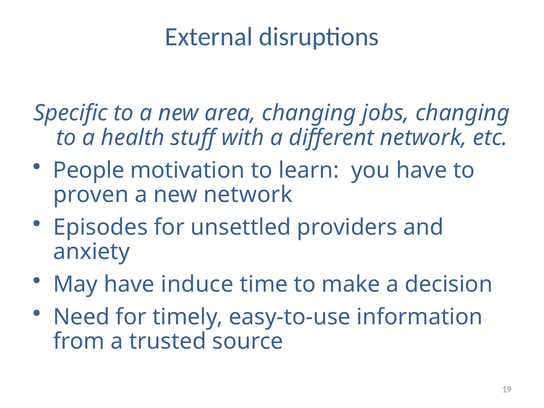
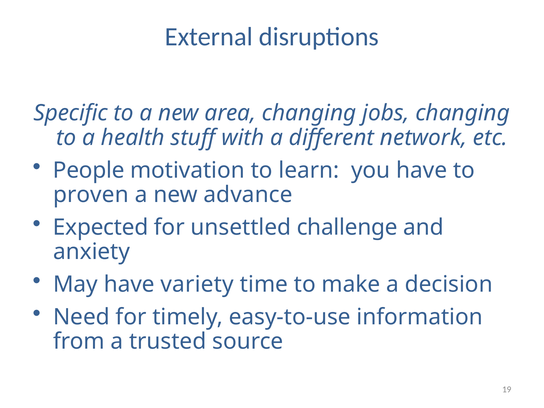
new network: network -> advance (248, 195)
Episodes: Episodes -> Expected (101, 227)
providers: providers -> challenge (347, 227)
induce: induce -> variety (197, 284)
